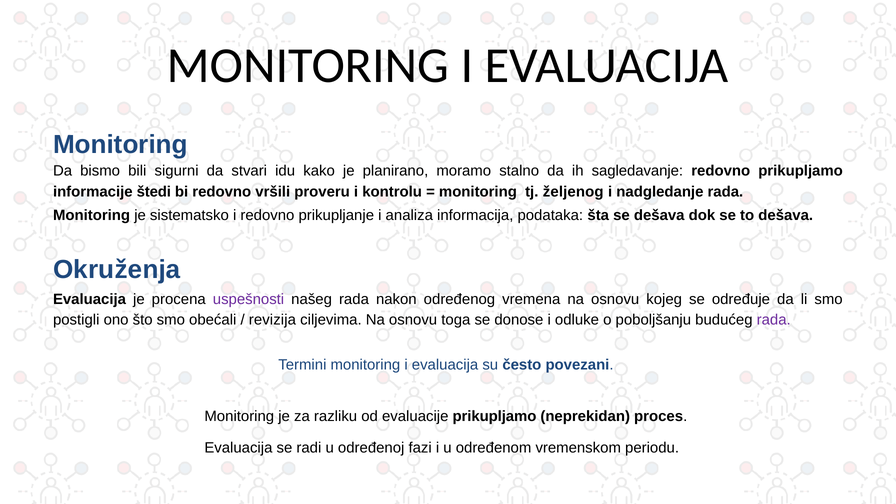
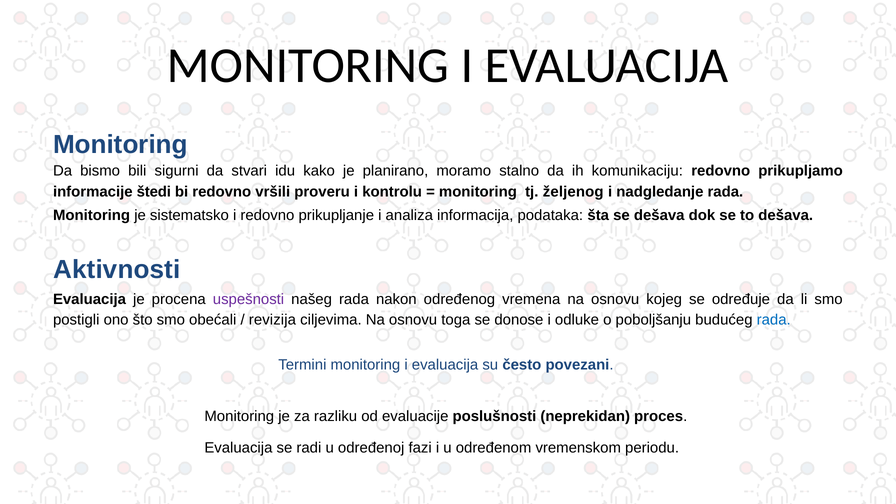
sagledavanje: sagledavanje -> komunikaciju (637, 171)
Okruženja: Okruženja -> Aktivnosti (117, 270)
rada colour: purple -> blue (774, 320)
evaluacije prikupljamo: prikupljamo -> poslušnosti (494, 416)
